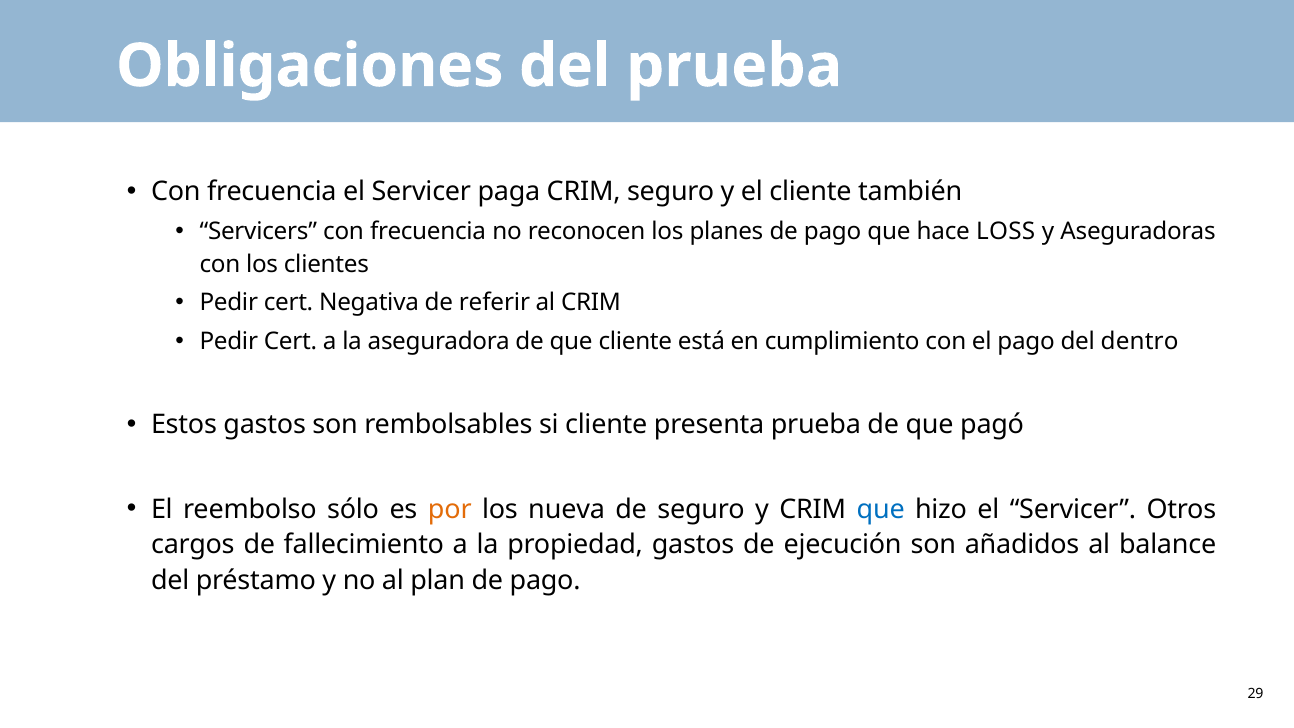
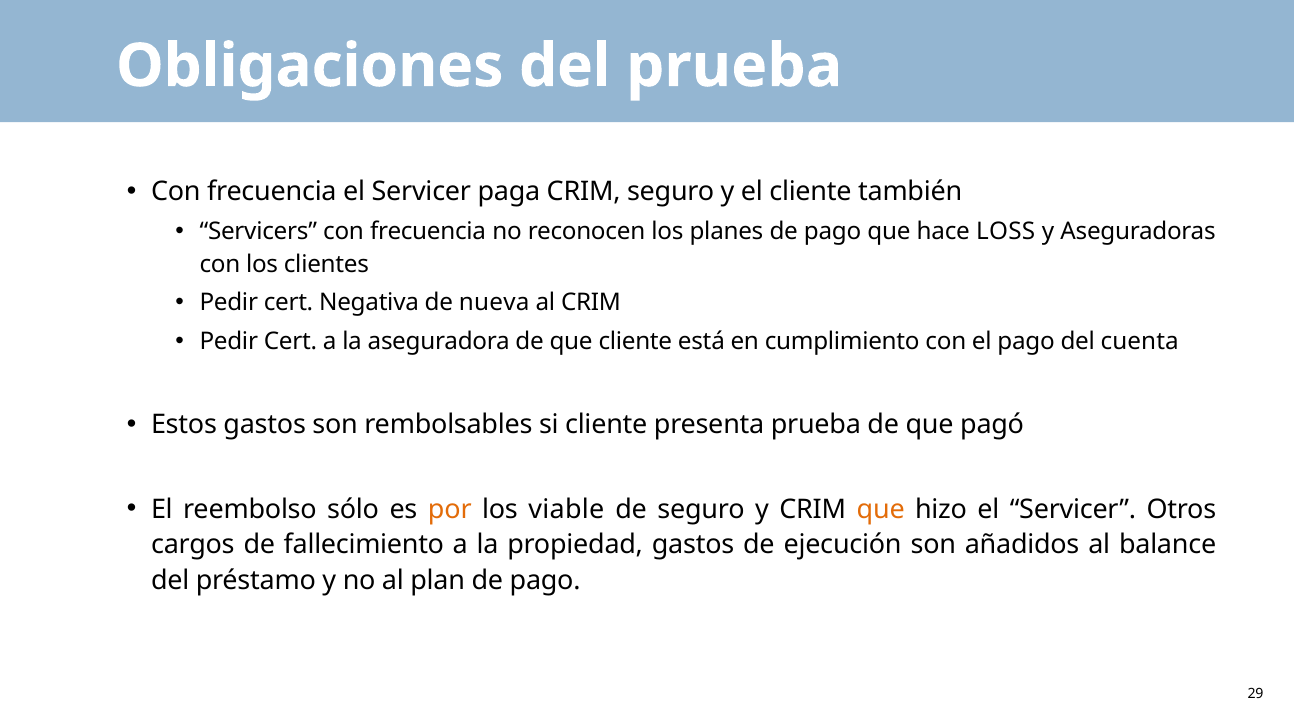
referir: referir -> nueva (494, 303)
dentro: dentro -> cuenta (1140, 341)
nueva: nueva -> viable (566, 509)
que colour: blue -> orange (881, 509)
